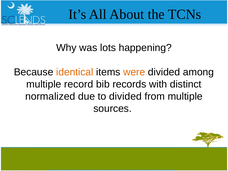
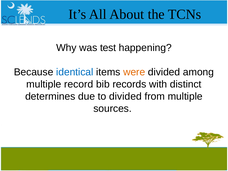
lots: lots -> test (108, 48)
identical colour: orange -> blue (75, 72)
normalized: normalized -> determines (50, 96)
